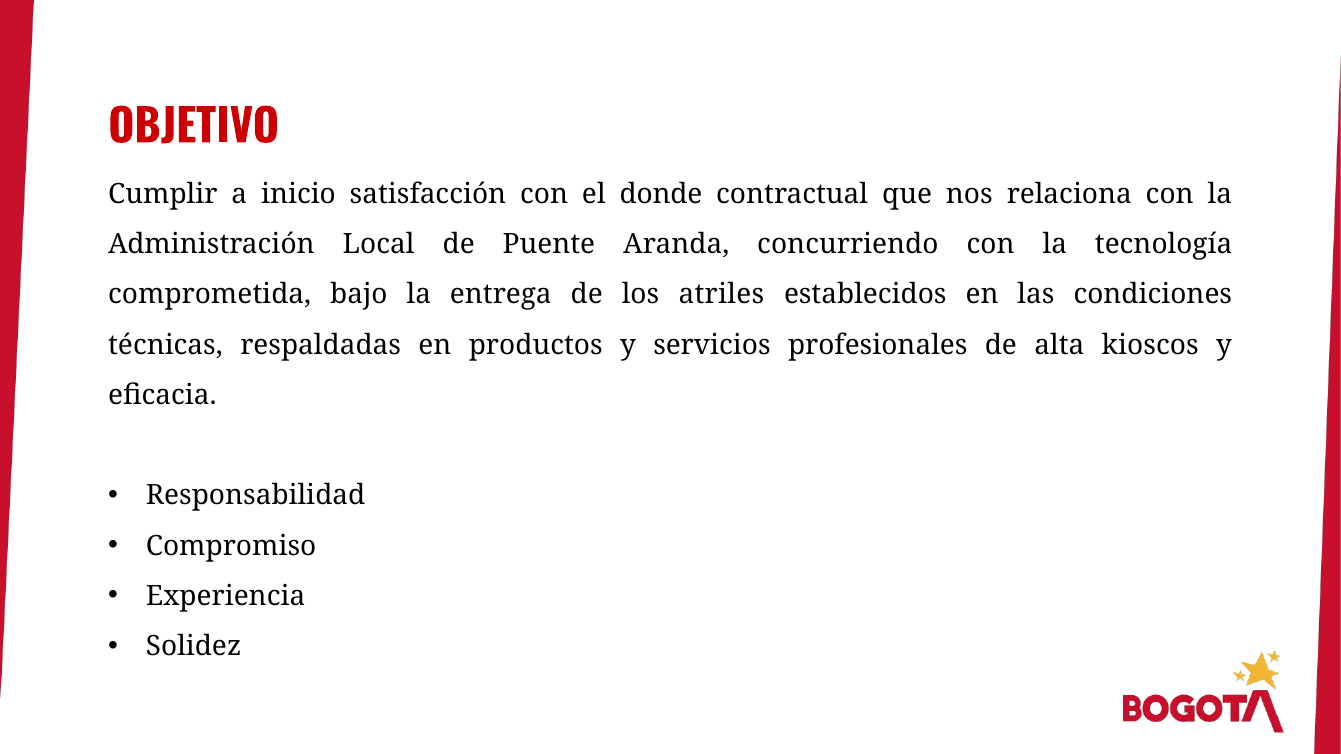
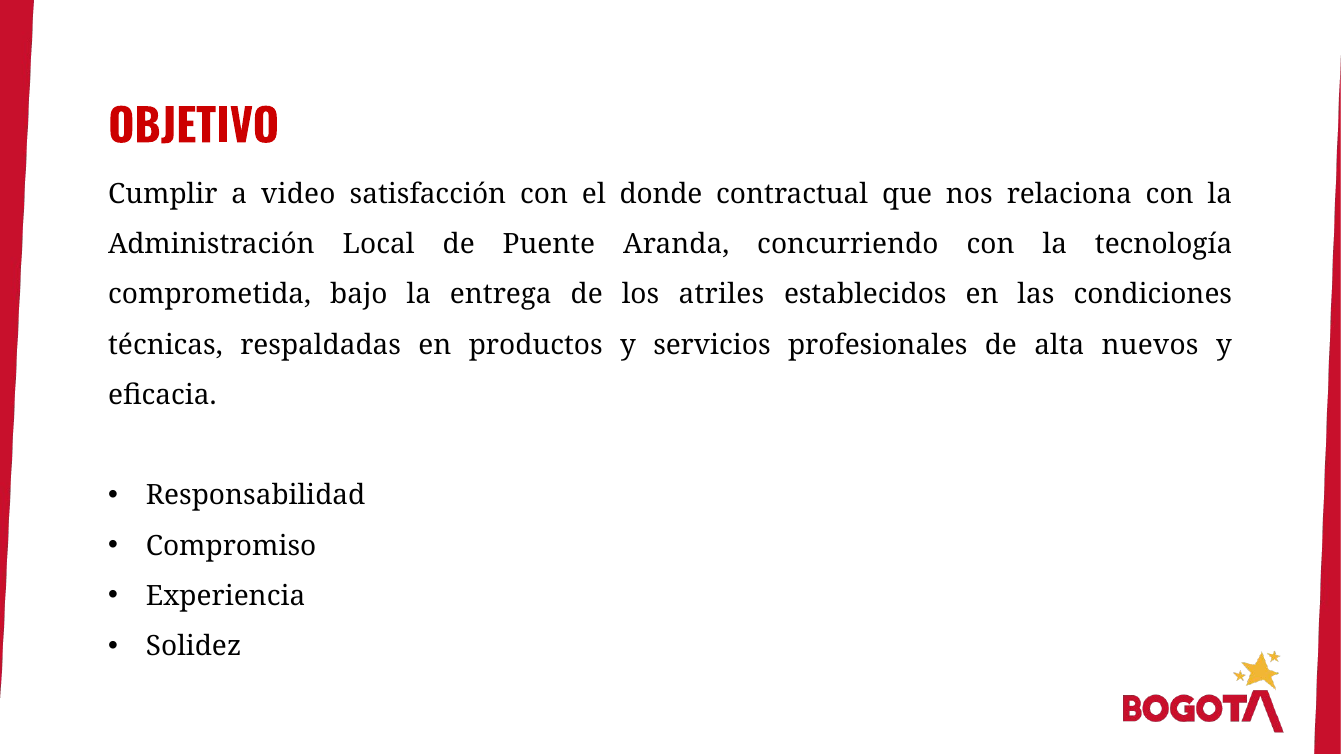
inicio: inicio -> video (298, 194)
kioscos: kioscos -> nuevos (1150, 345)
